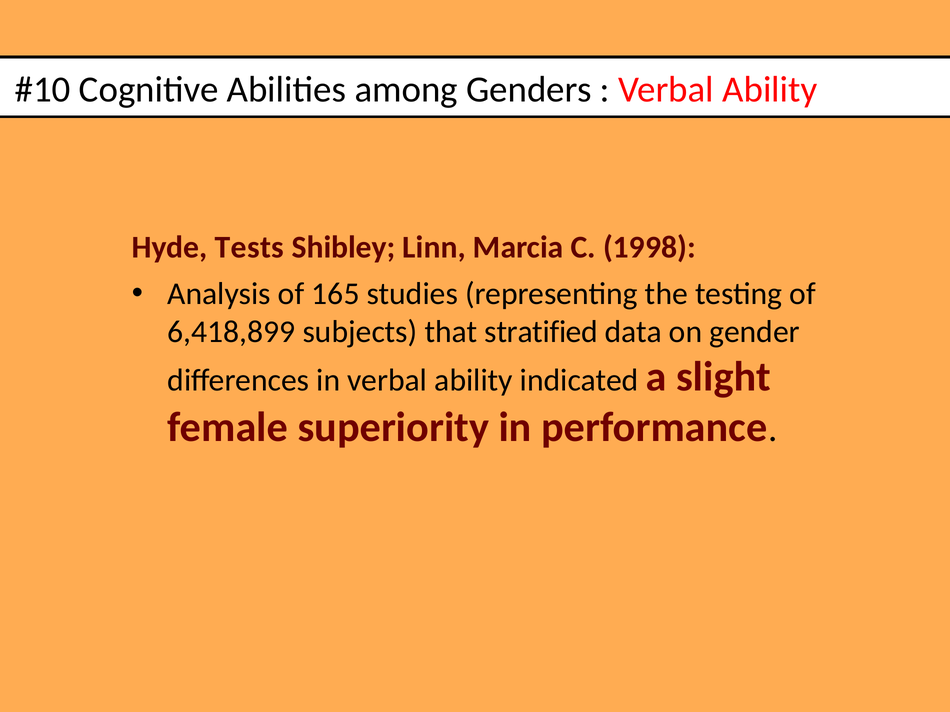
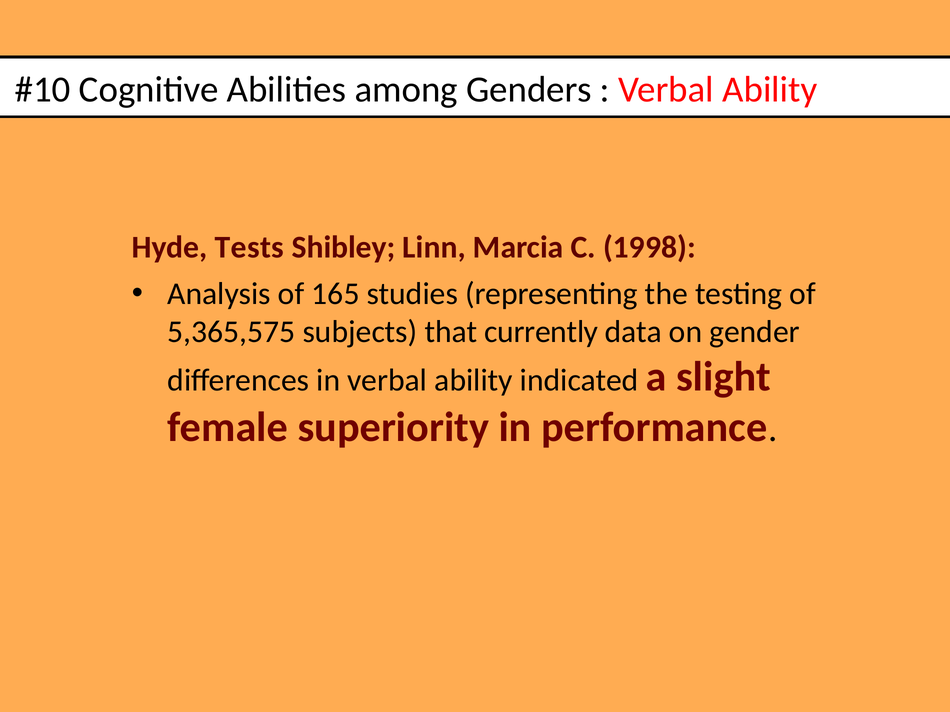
6,418,899: 6,418,899 -> 5,365,575 (231, 332)
stratified: stratified -> currently (541, 332)
